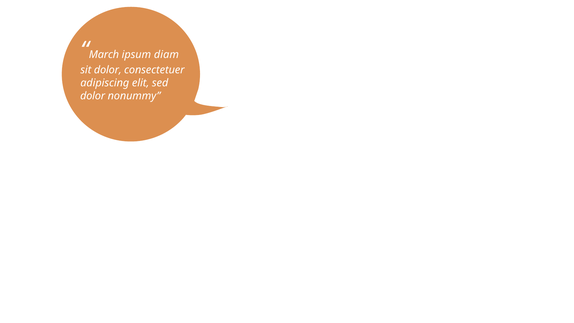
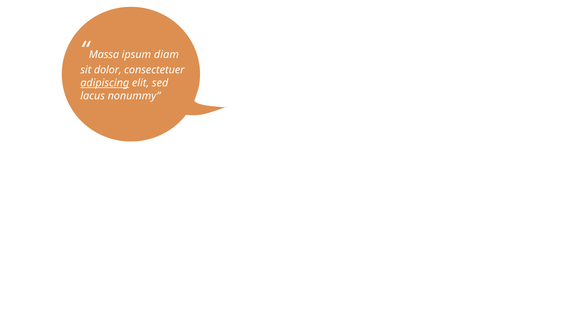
March: March -> Massa (104, 54)
adipiscing underline: none -> present (105, 83)
dolor: dolor -> lacus (93, 96)
